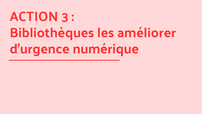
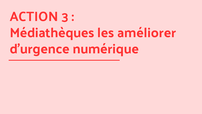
Bibliothèques: Bibliothèques -> Médiathèques (52, 33)
